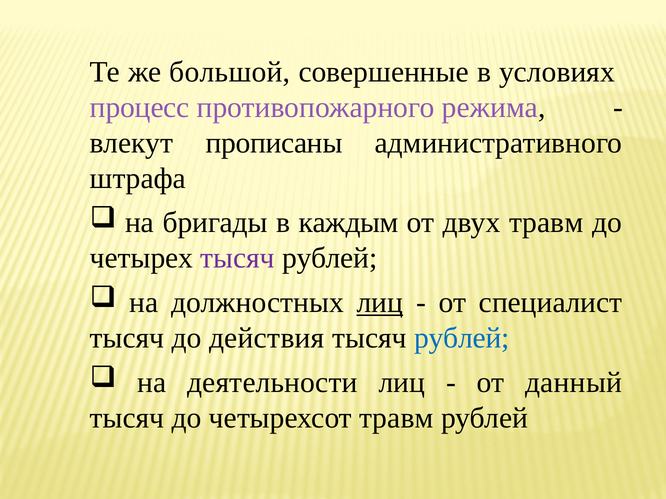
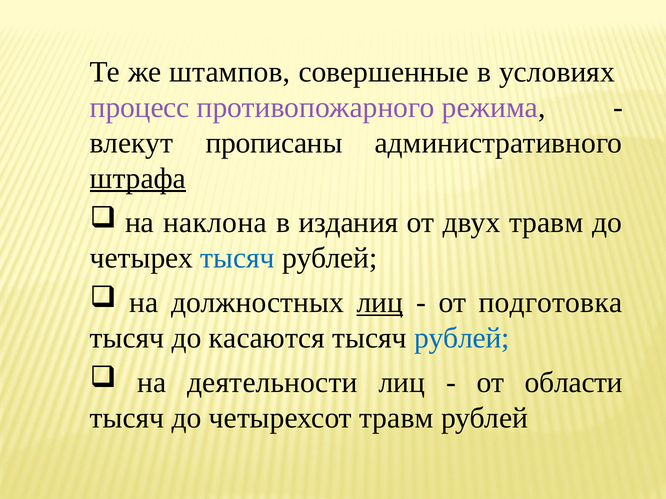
большой: большой -> штампов (230, 72)
штрафа underline: none -> present (138, 178)
бригады: бригады -> наклона (215, 223)
каждым: каждым -> издания (349, 223)
тысяч colour: purple -> blue (238, 258)
специалист: специалист -> подготовка (551, 303)
действия: действия -> касаются (267, 338)
данный: данный -> области (574, 383)
